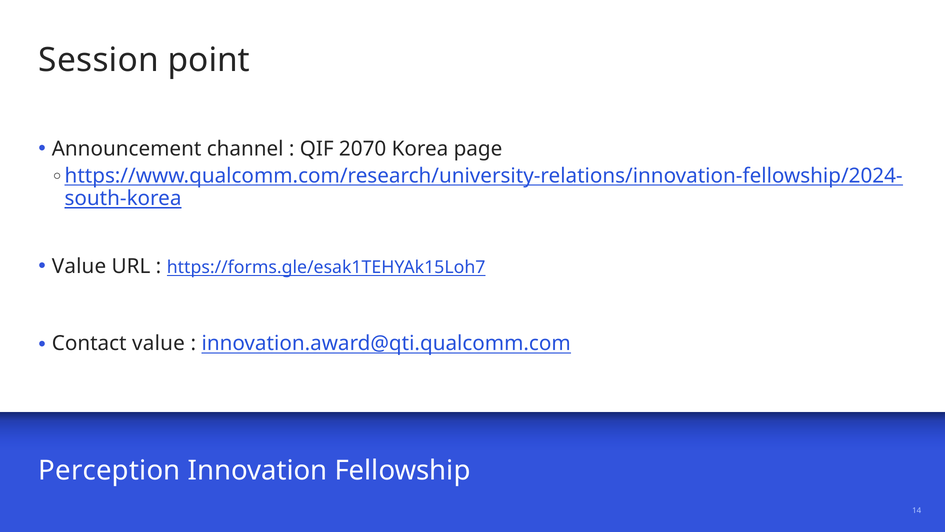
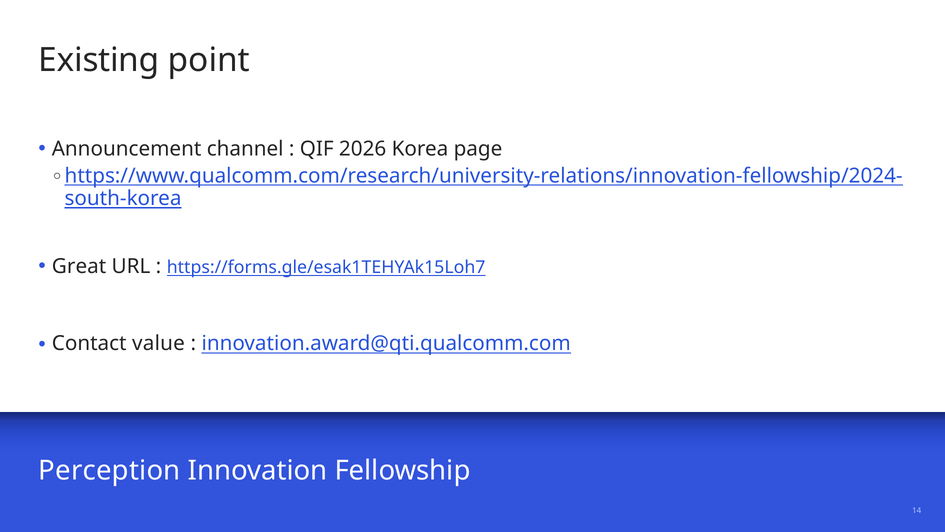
Session: Session -> Existing (99, 60)
2070: 2070 -> 2026 (363, 149)
Value: Value -> Great (79, 266)
